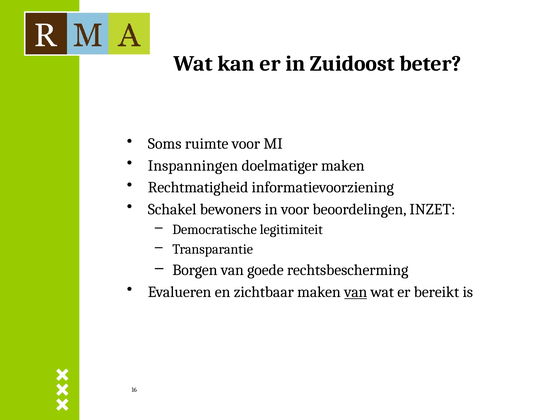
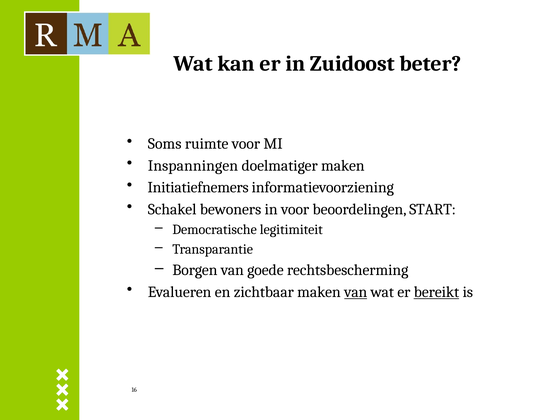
Rechtmatigheid: Rechtmatigheid -> Initiatiefnemers (198, 187)
INZET: INZET -> START (433, 209)
bereikt underline: none -> present (436, 292)
